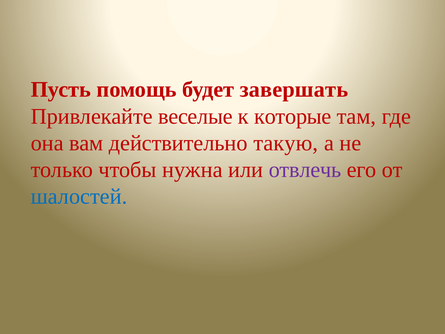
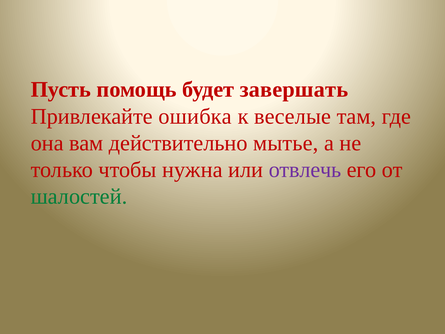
веселые: веселые -> ошибка (195, 116)
которые: которые -> веселые (293, 116)
такую: такую -> мытье (286, 143)
шалостей colour: blue -> green (79, 196)
